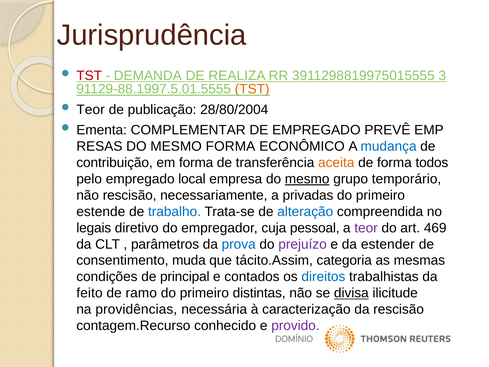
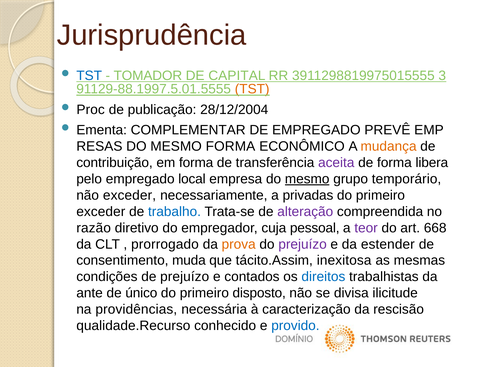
TST colour: red -> blue (89, 76)
DEMANDA: DEMANDA -> TOMADOR (148, 76)
REALIZA: REALIZA -> CAPITAL (237, 76)
Teor: Teor -> Proc (91, 109)
28/80/2004: 28/80/2004 -> 28/12/2004 (234, 109)
mudança colour: blue -> orange (389, 146)
aceita colour: orange -> purple (336, 162)
todos: todos -> libera (432, 162)
não rescisão: rescisão -> exceder (130, 195)
estende: estende -> exceder (101, 211)
alteração colour: blue -> purple (305, 211)
legais: legais -> razão (94, 228)
469: 469 -> 668 (435, 228)
parâmetros: parâmetros -> prorrogado (165, 244)
prova colour: blue -> orange (239, 244)
categoria: categoria -> inexitosa (344, 260)
de principal: principal -> prejuízo (185, 277)
feito: feito -> ante (90, 293)
ramo: ramo -> único (141, 293)
distintas: distintas -> disposto (259, 293)
divisa underline: present -> none (351, 293)
contagem.Recurso: contagem.Recurso -> qualidade.Recurso (133, 326)
provido colour: purple -> blue (295, 326)
